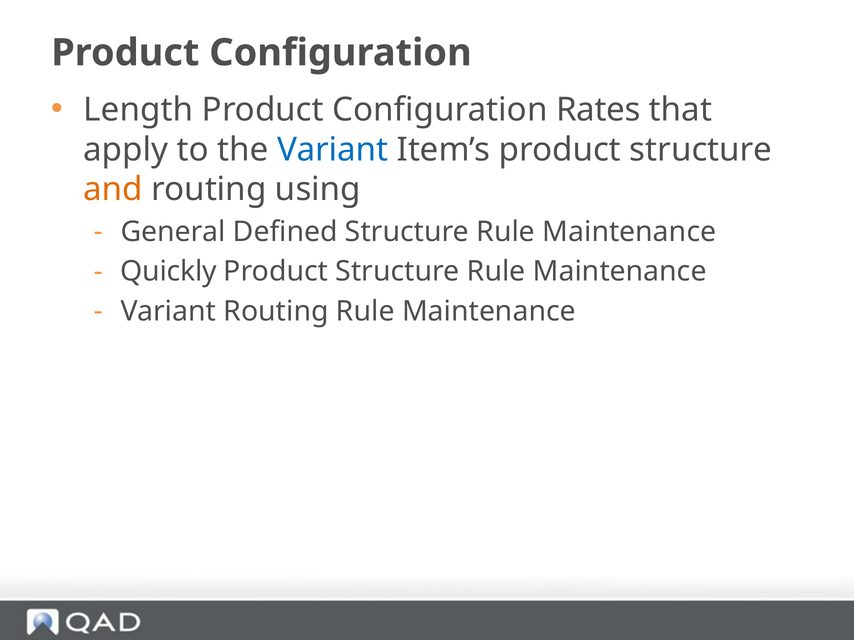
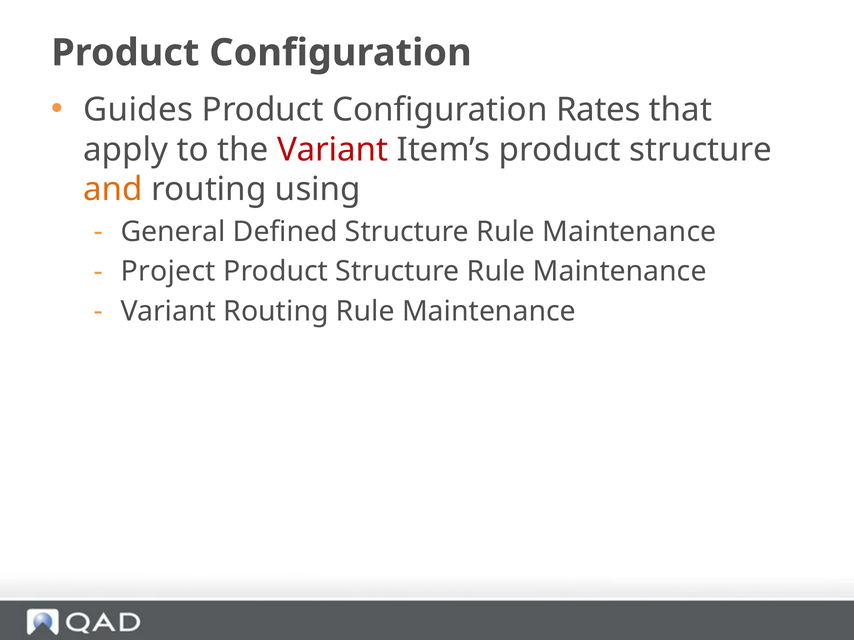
Length: Length -> Guides (138, 110)
Variant colour: blue -> red (333, 150)
Quickly: Quickly -> Project (168, 272)
